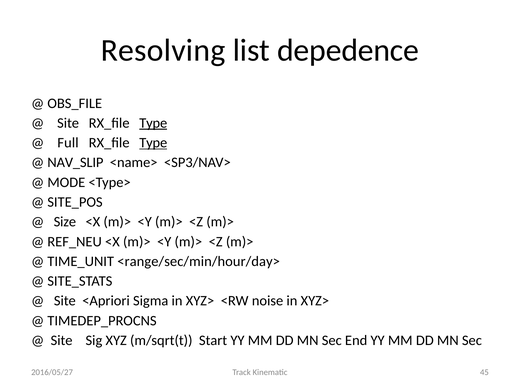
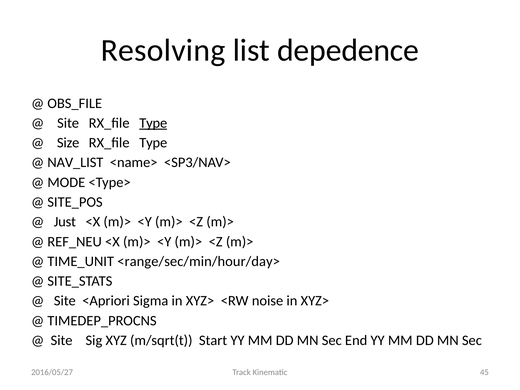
Full: Full -> Size (68, 143)
Type underline: present -> none (153, 143)
NAV_SLIP: NAV_SLIP -> NAV_LIST (75, 163)
Size: Size -> Just (65, 222)
